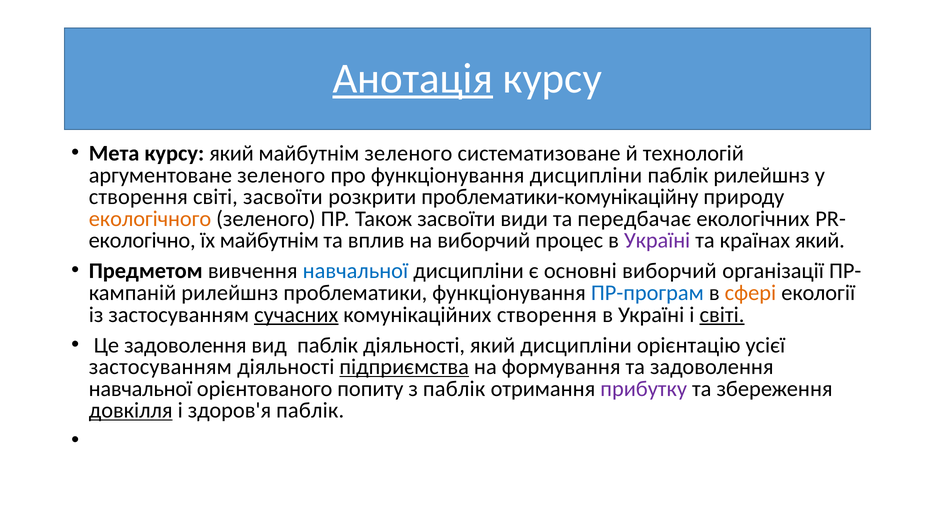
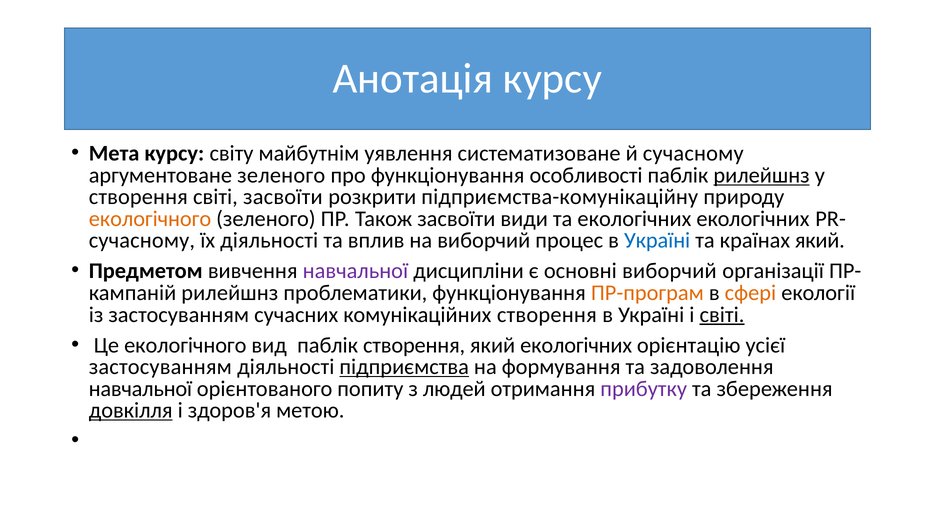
Анотація underline: present -> none (413, 79)
курсу який: який -> світу (231, 154)
майбутнім зеленого: зеленого -> уявлення (408, 154)
й технологій: технологій -> сучасному (693, 154)
функціонування дисципліни: дисципліни -> особливості (586, 175)
рилейшнз underline: none -> present (762, 175)
проблематики-комунікаційну: проблематики-комунікаційну -> підприємства-комунікаційну (560, 197)
та передбачає: передбачає -> екологічних (634, 219)
екологічно: екологічно -> сучасному (142, 241)
їх майбутнім: майбутнім -> діяльності (269, 241)
Україні colour: purple -> blue (657, 241)
навчальної colour: blue -> purple (355, 271)
ПР-програм colour: blue -> orange (647, 293)
сучасних underline: present -> none (296, 315)
Це задоволення: задоволення -> екологічного (185, 345)
паблік діяльності: діяльності -> створення (414, 345)
який дисципліни: дисципліни -> екологічних (576, 345)
з паблік: паблік -> людей (454, 389)
здоров'я паблік: паблік -> метою (310, 410)
